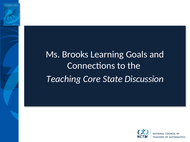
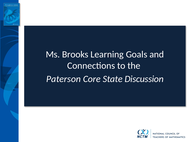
Teaching: Teaching -> Paterson (64, 79)
